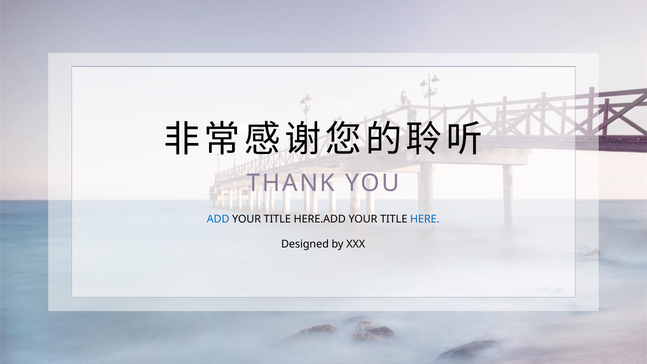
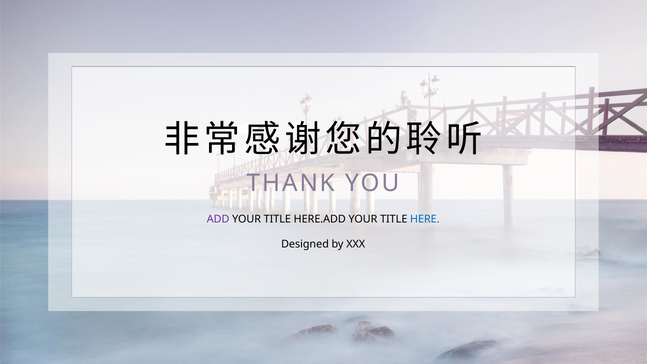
ADD colour: blue -> purple (218, 219)
